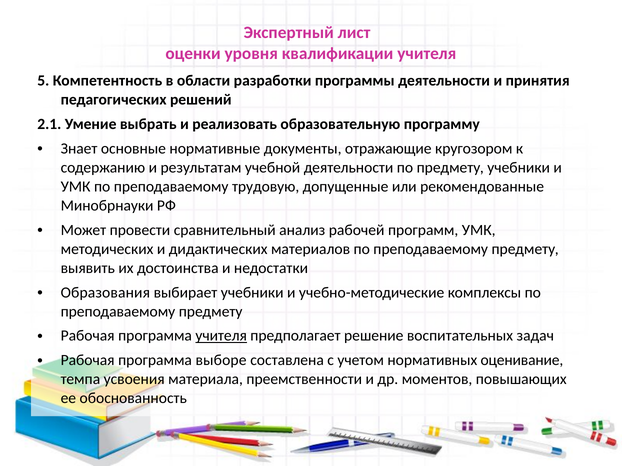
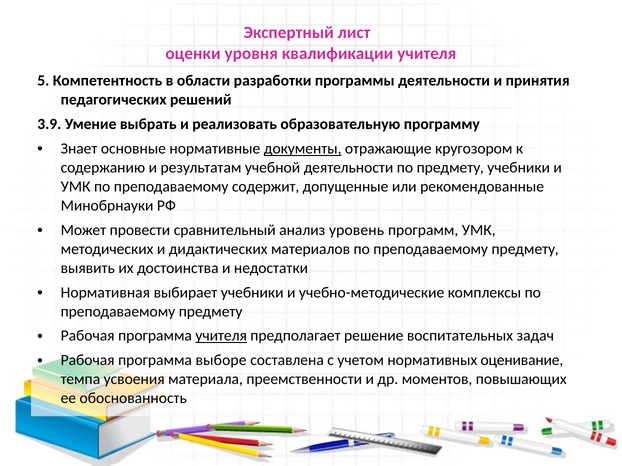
2.1: 2.1 -> 3.9 (49, 124)
документы underline: none -> present (303, 149)
трудовую: трудовую -> содержит (266, 187)
рабочей: рабочей -> уровень (357, 230)
Образования: Образования -> Нормативная (105, 293)
